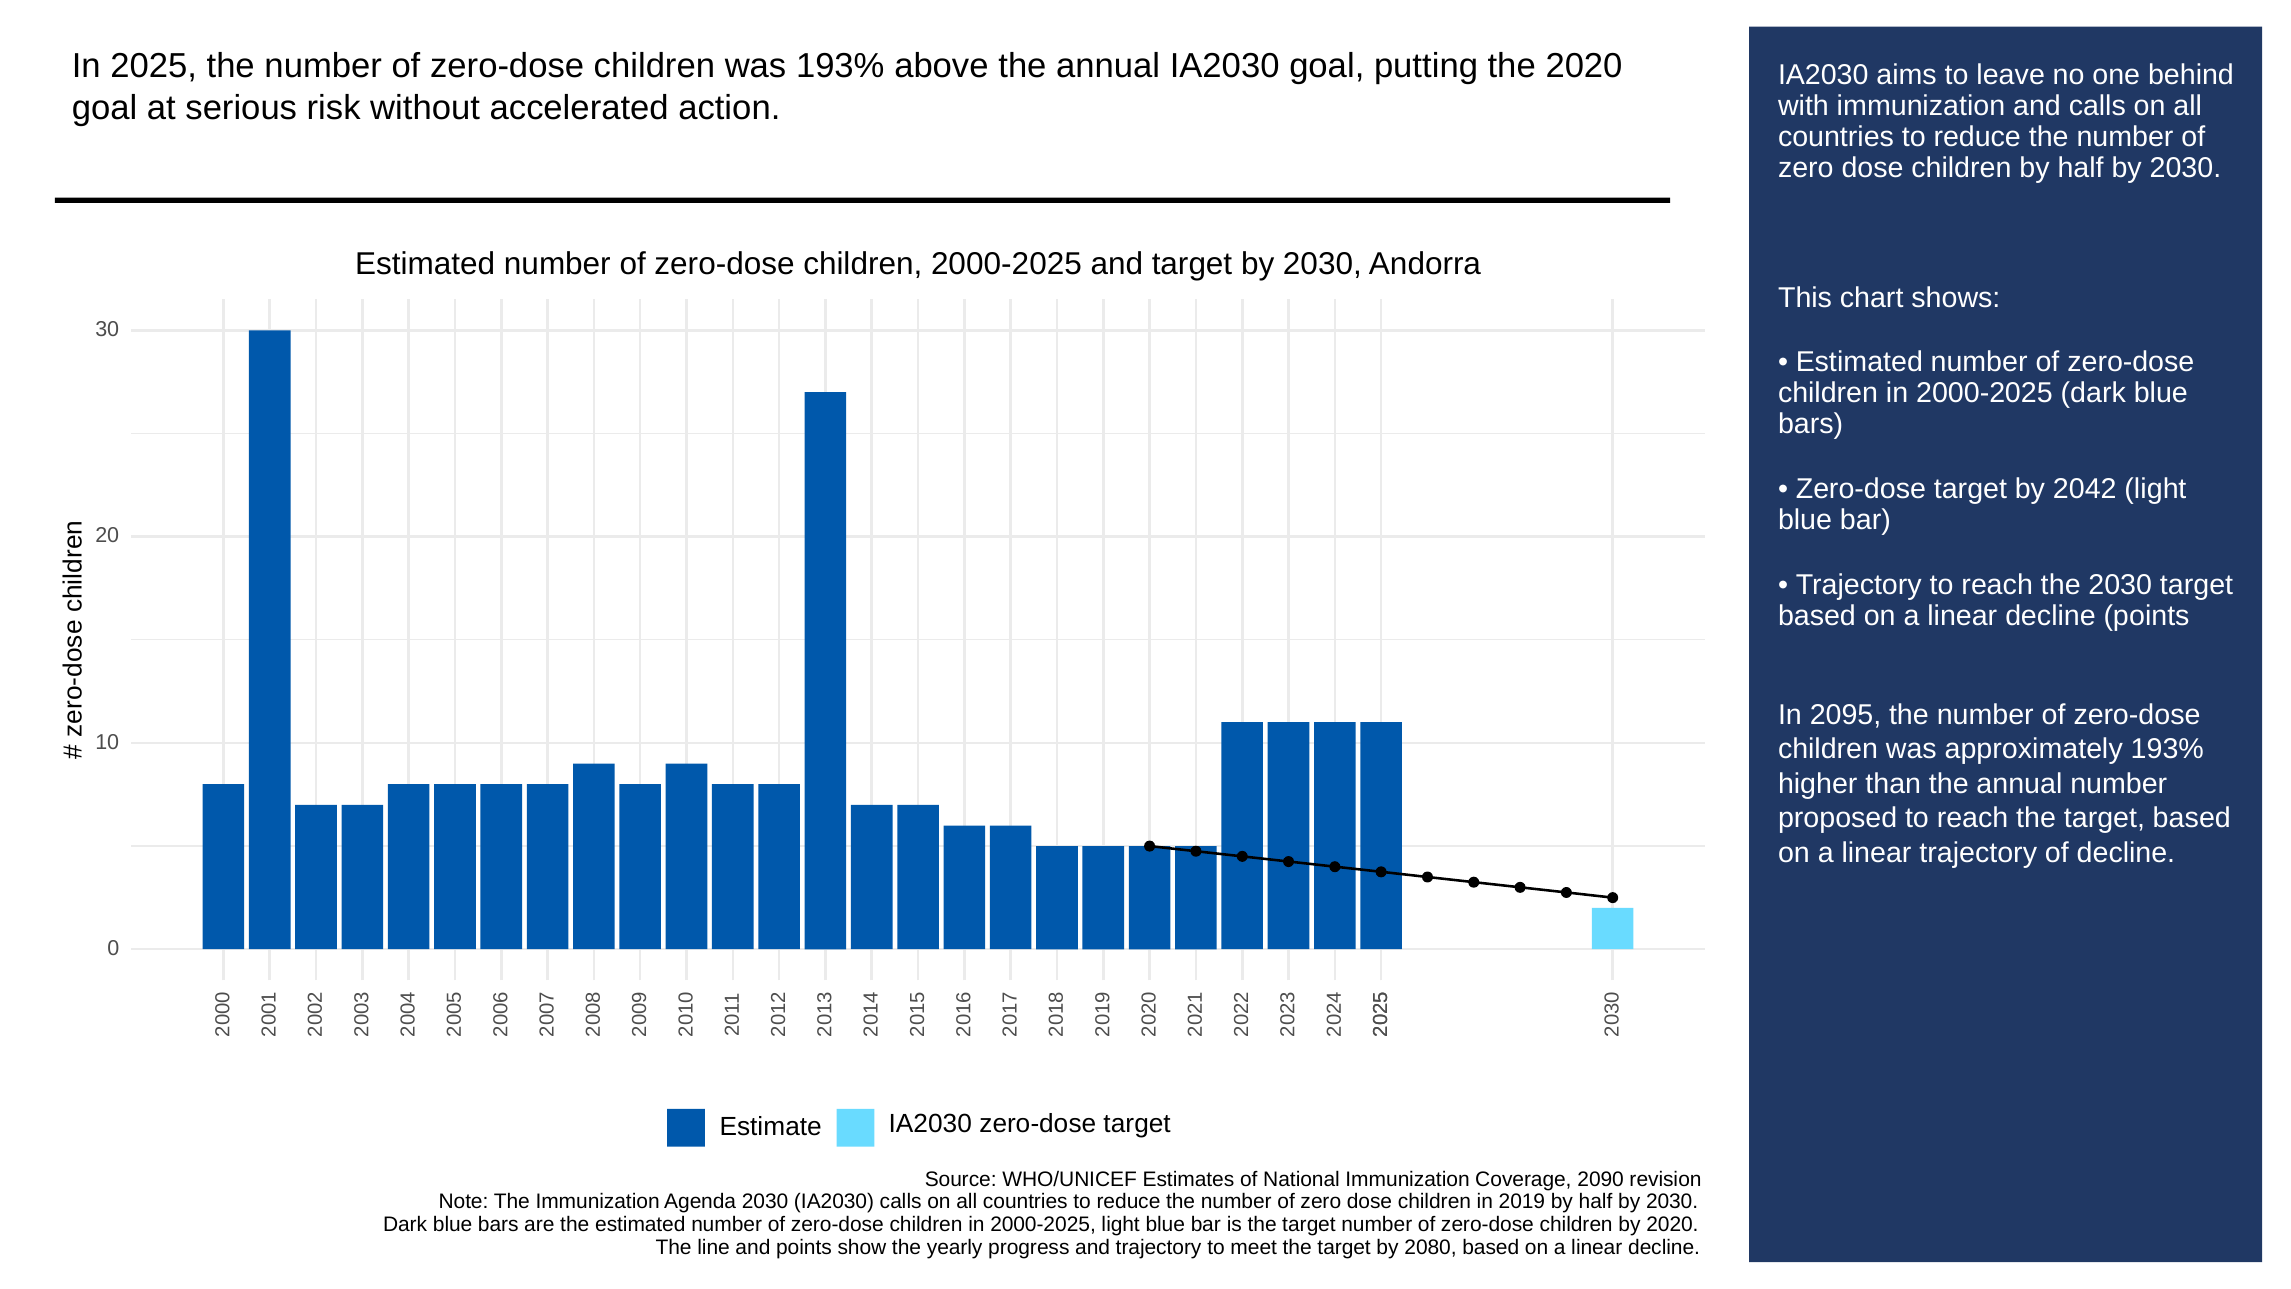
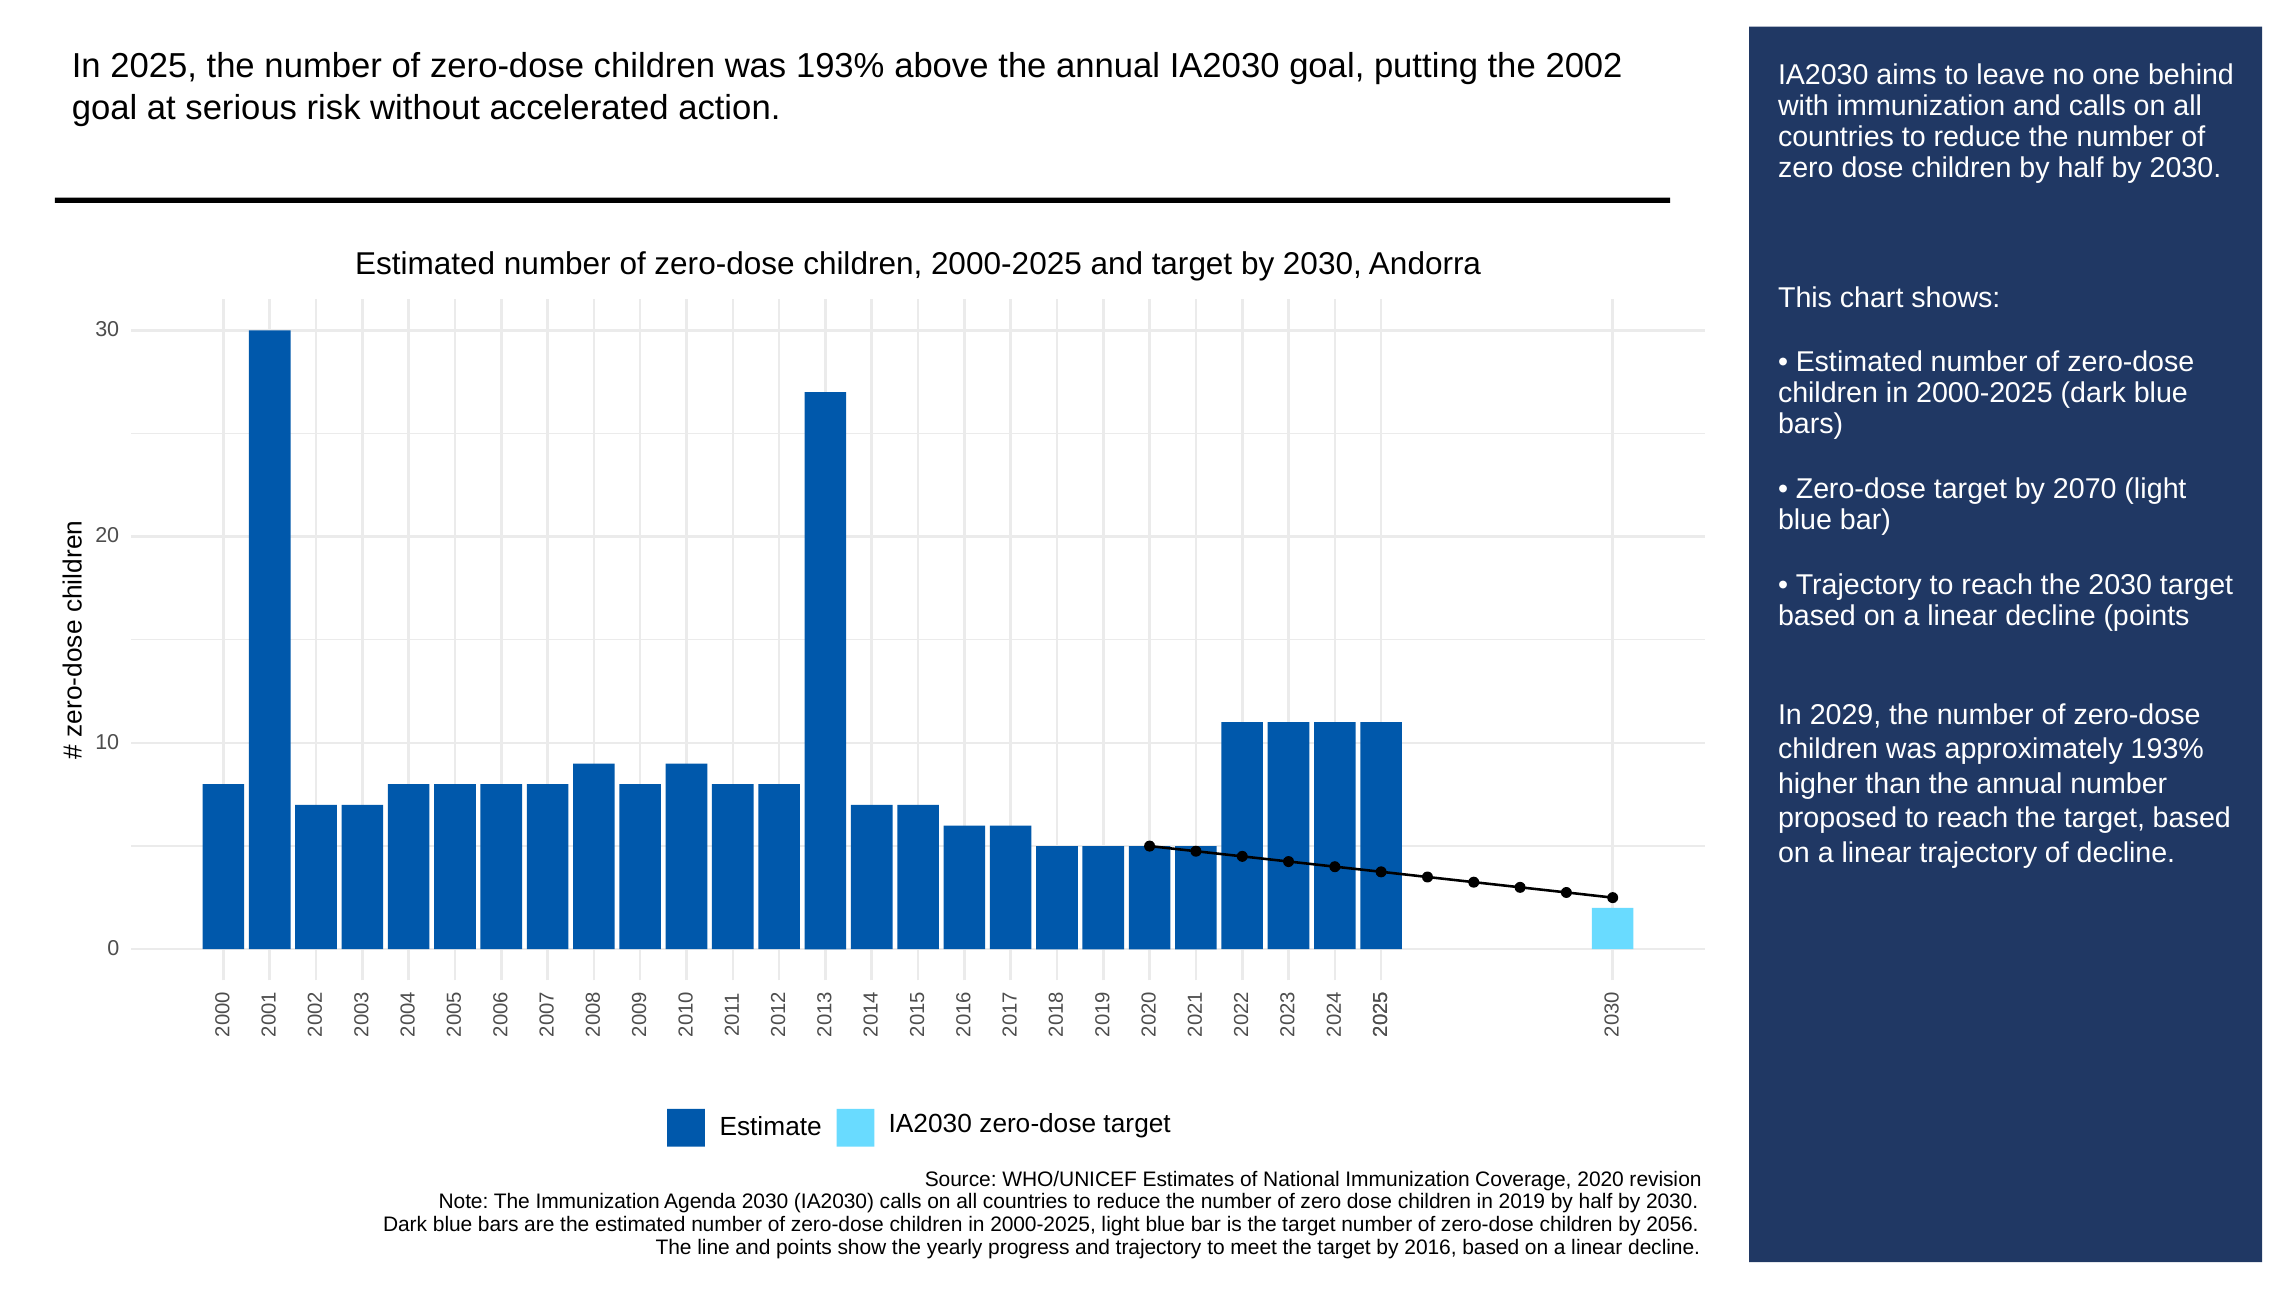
the 2020: 2020 -> 2002 (1584, 66)
2042: 2042 -> 2070 (2085, 489)
2095: 2095 -> 2029 (1846, 715)
2090: 2090 -> 2020 (1601, 1179)
by 2020: 2020 -> 2056 (1672, 1224)
2080: 2080 -> 2016 (1431, 1247)
